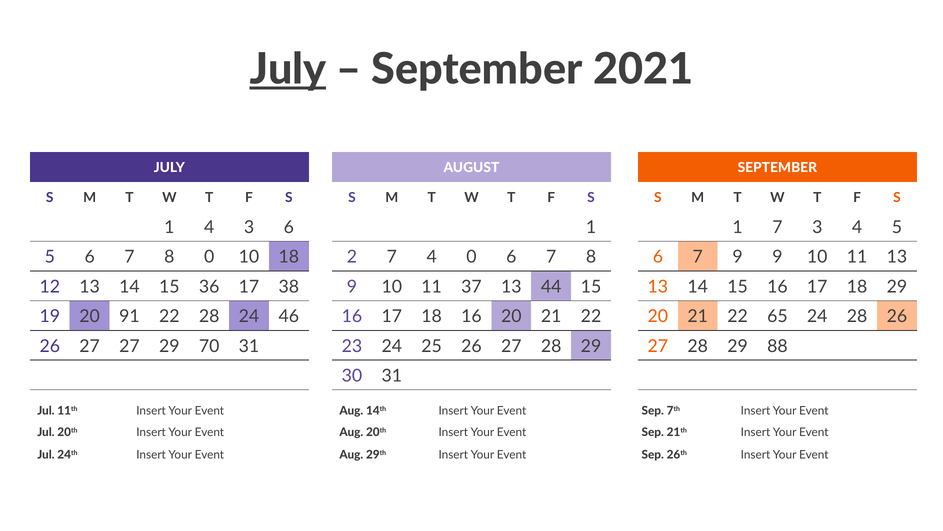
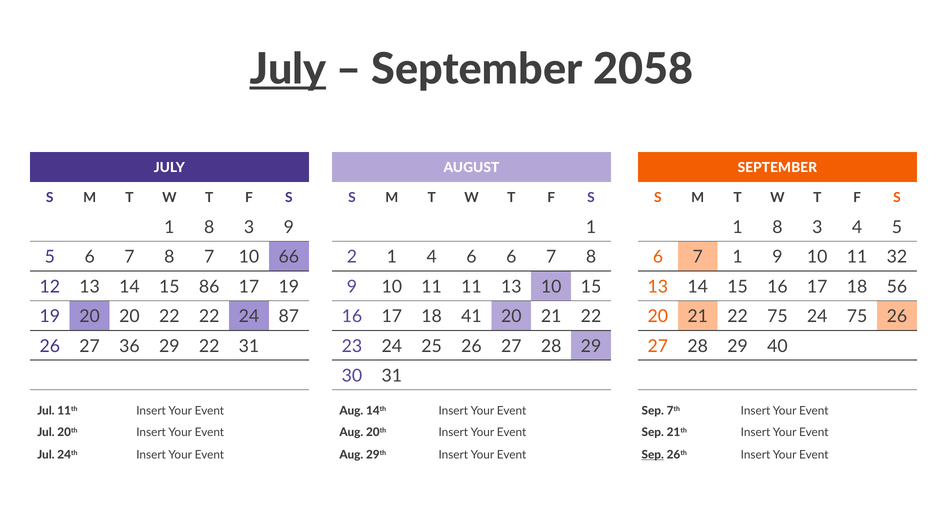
2021: 2021 -> 2058 (643, 69)
4: 4 -> 8 (209, 227)
3 6: 6 -> 9 (289, 227)
7: 7 -> 8 (777, 227)
8 0: 0 -> 7 (209, 257)
10 18: 18 -> 66 (289, 257)
2 7: 7 -> 1 (392, 257)
4 0: 0 -> 6 (471, 257)
7 9: 9 -> 1 (738, 257)
11 13: 13 -> 32 (897, 257)
36: 36 -> 86 (209, 287)
17 38: 38 -> 19 (289, 287)
11 37: 37 -> 11 (471, 287)
13 44: 44 -> 10 (551, 287)
18 29: 29 -> 56 (897, 287)
20 91: 91 -> 20 (129, 316)
22 28: 28 -> 22 (209, 316)
46: 46 -> 87 (289, 316)
18 16: 16 -> 41 (471, 316)
22 65: 65 -> 75 (777, 316)
24 28: 28 -> 75 (857, 316)
27 27: 27 -> 36 (129, 346)
29 70: 70 -> 22 (209, 346)
88: 88 -> 40 (777, 346)
Sep underline: none -> present (653, 454)
